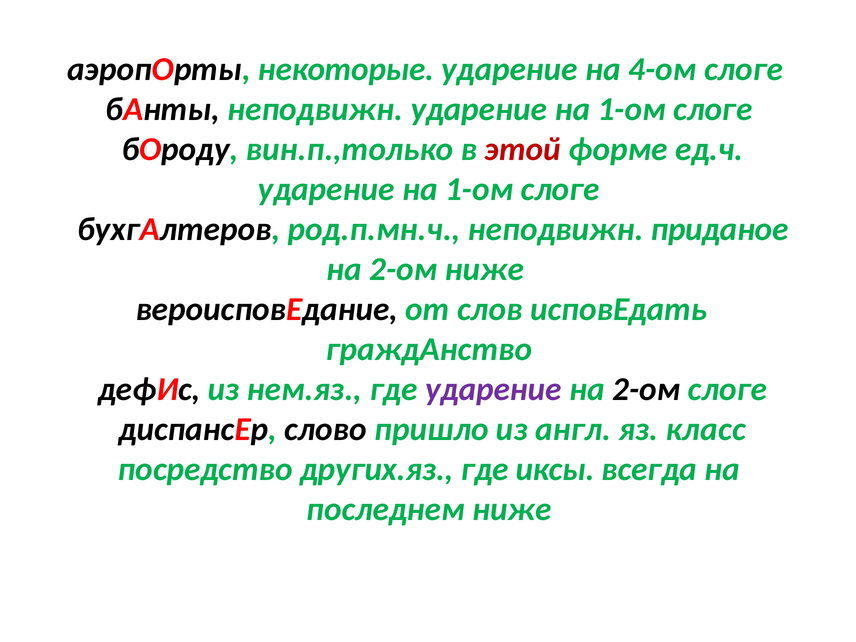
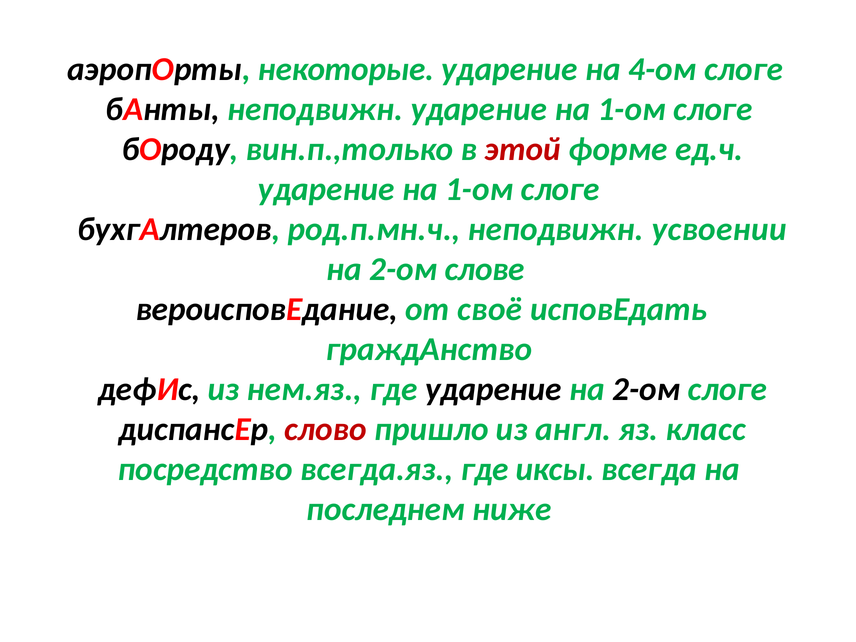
приданое: приданое -> усвоении (719, 229)
2-ом ниже: ниже -> слове (485, 269)
слов: слов -> своё (490, 309)
ударение colour: purple -> black (493, 389)
слово colour: black -> red (325, 429)
других.яз: других.яз -> всегда.яз (377, 469)
